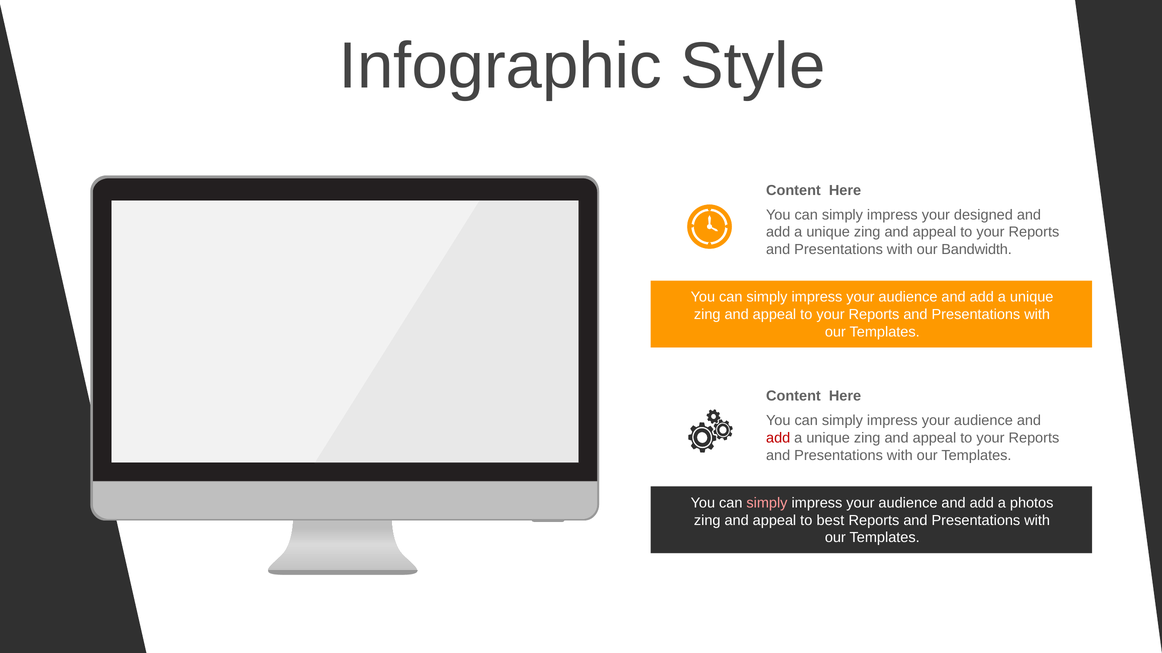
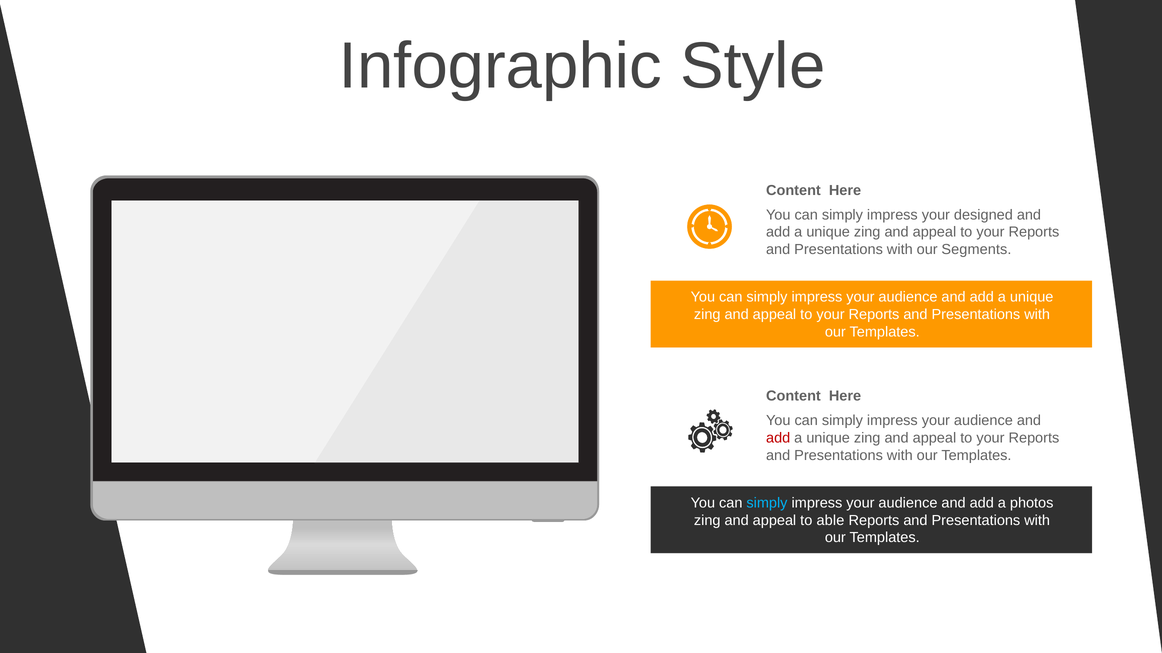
Bandwidth: Bandwidth -> Segments (976, 250)
simply colour: pink -> light blue (767, 503)
best: best -> able (830, 521)
